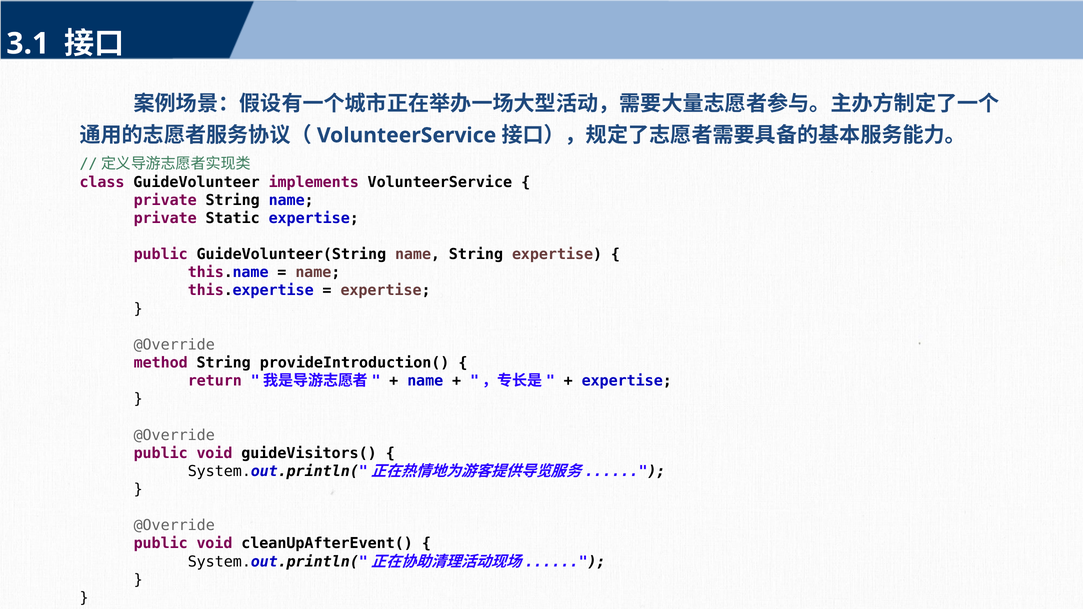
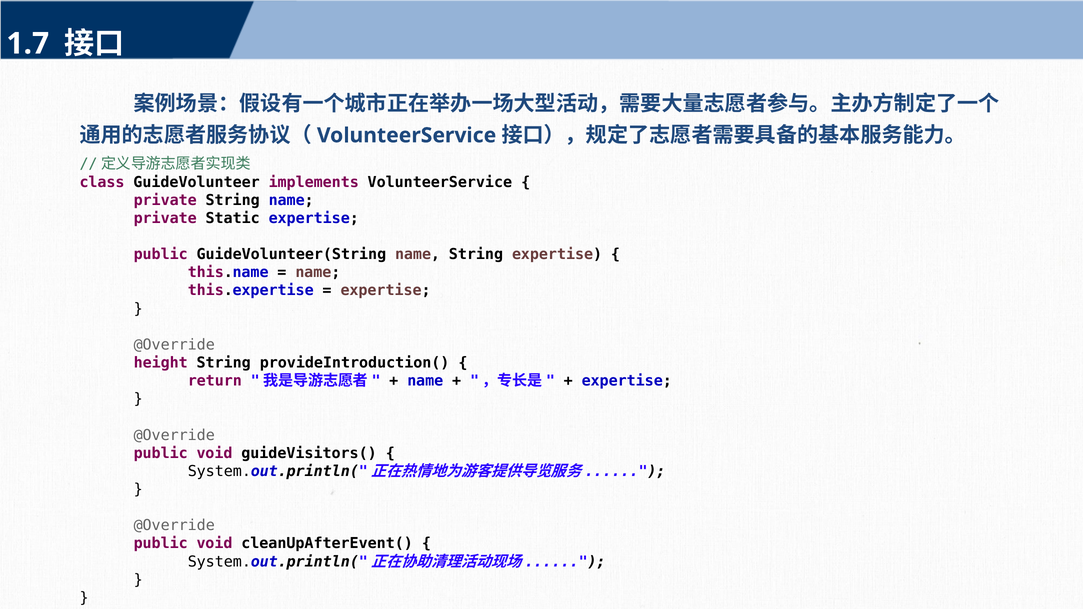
3.1: 3.1 -> 1.7 (28, 44)
method: method -> height (161, 363)
